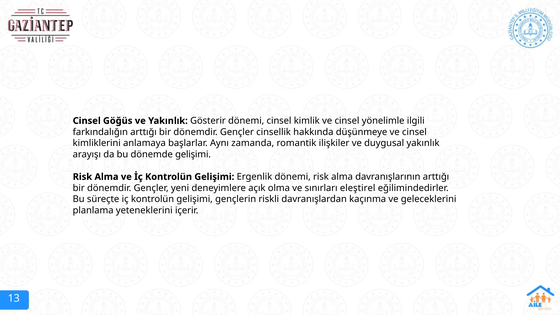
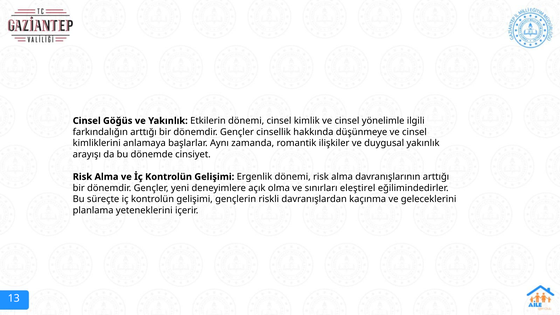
Gösterir: Gösterir -> Etkilerin (208, 121)
dönemde gelişimi: gelişimi -> cinsiyet (193, 154)
